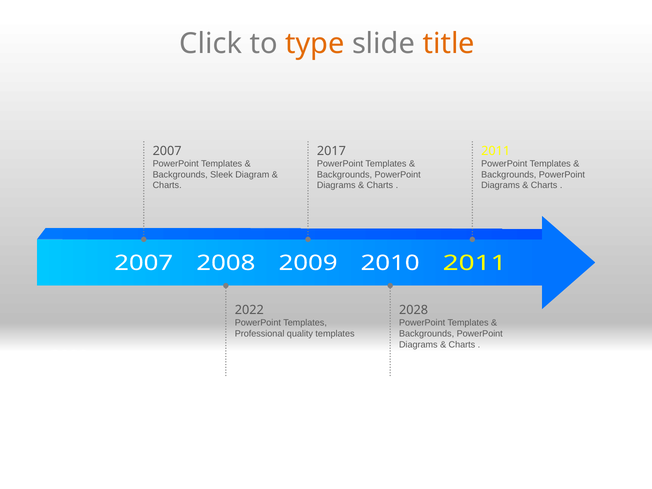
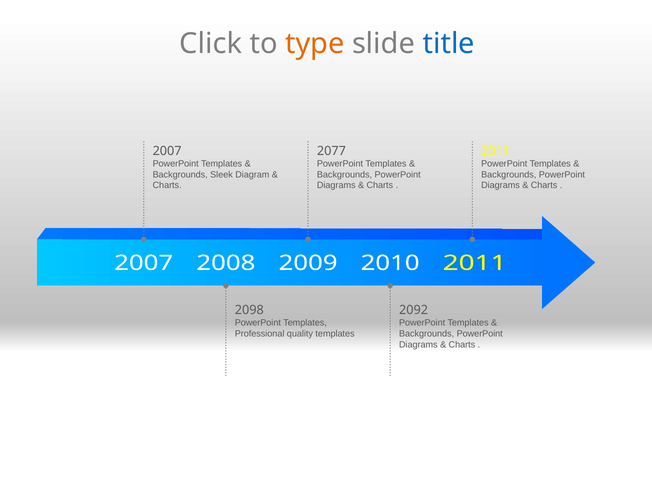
title colour: orange -> blue (449, 44)
2017: 2017 -> 2077 (331, 151)
2022: 2022 -> 2098 (249, 310)
2028: 2028 -> 2092 (414, 310)
